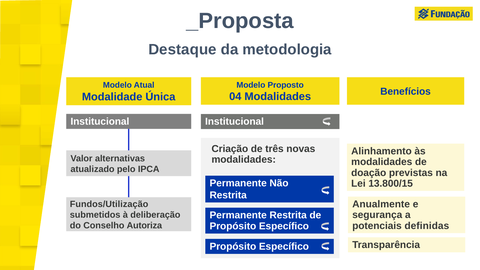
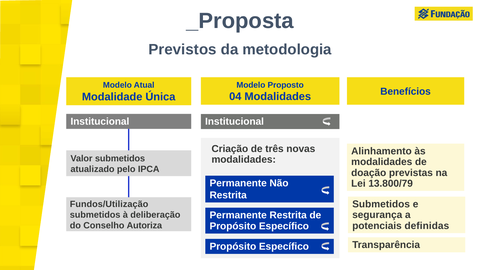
Destaque: Destaque -> Previstos (183, 50)
Valor alternativas: alternativas -> submetidos (120, 158)
13.800/15: 13.800/15 -> 13.800/79 (391, 184)
Anualmente: Anualmente -> Submetidos (381, 204)
